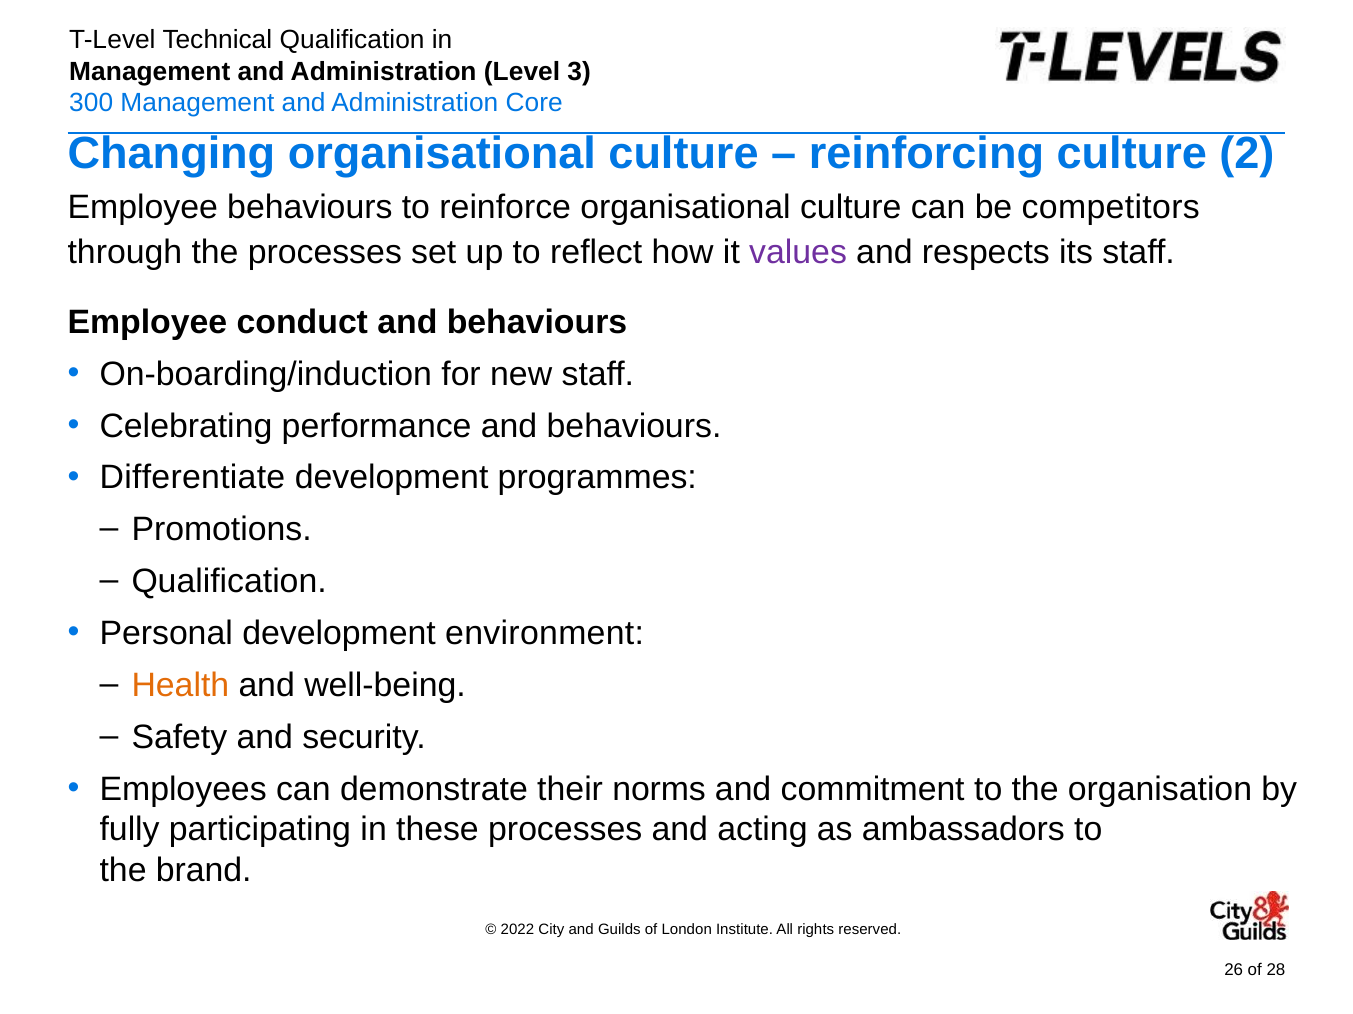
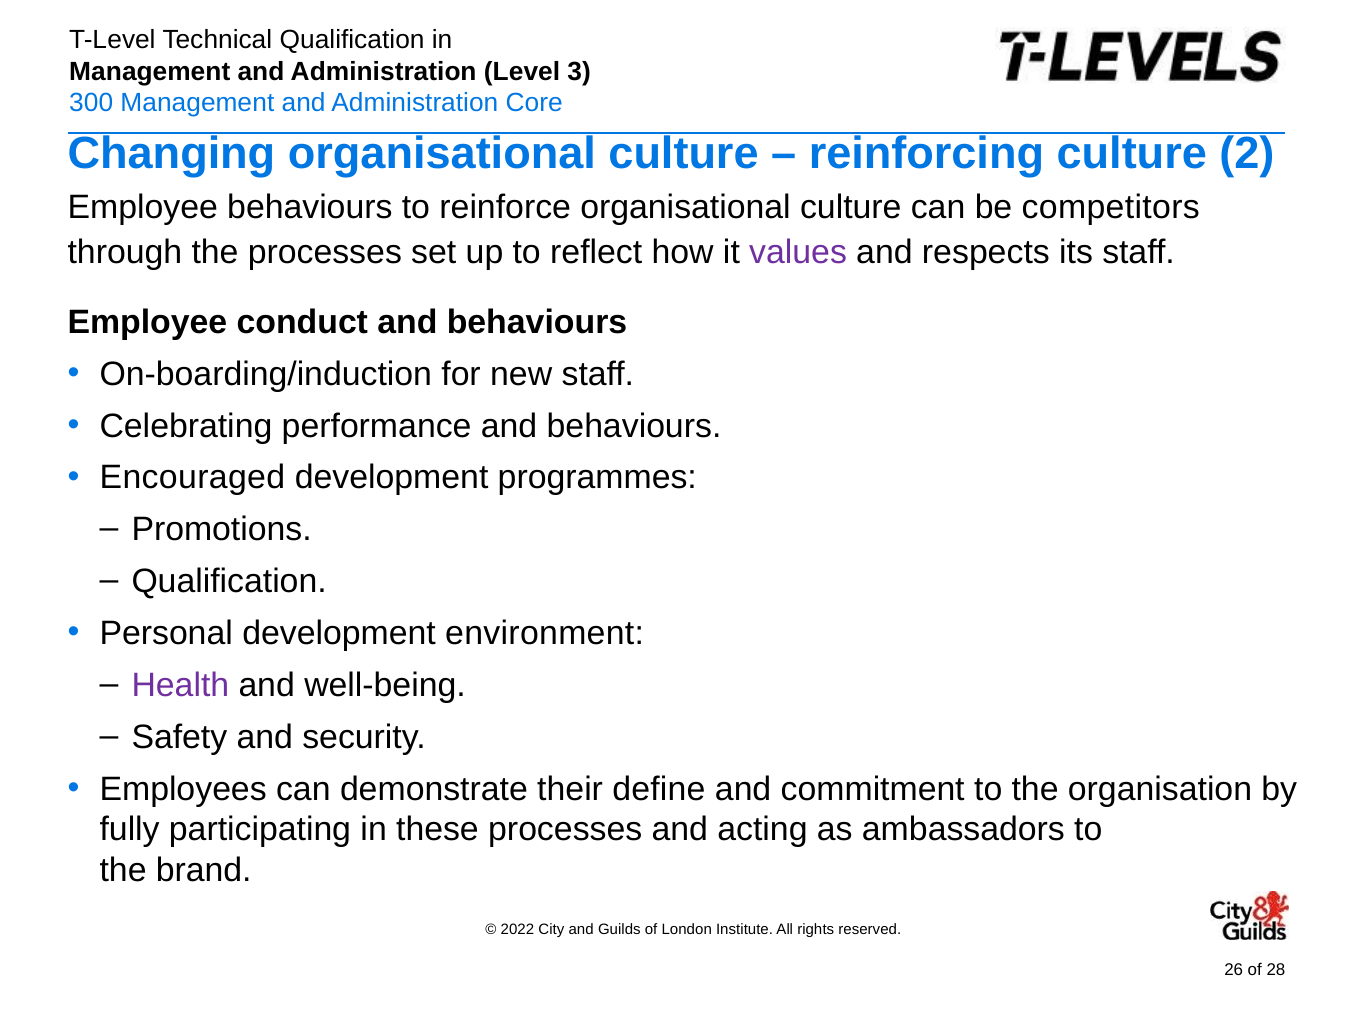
Differentiate: Differentiate -> Encouraged (192, 478)
Health colour: orange -> purple (180, 686)
norms: norms -> define (659, 789)
